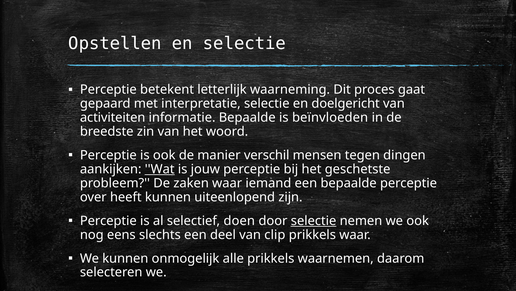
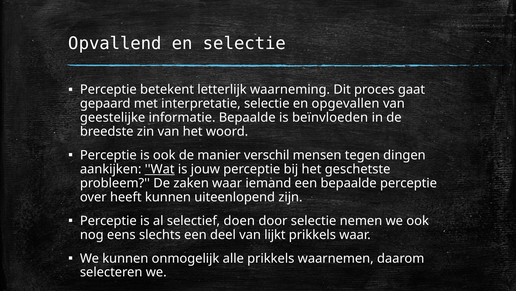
Opstellen: Opstellen -> Opvallend (115, 43)
doelgericht: doelgericht -> opgevallen (345, 103)
activiteiten: activiteiten -> geestelijke (113, 117)
selectie underline: present -> none (314, 220)
clip: clip -> lijkt (275, 234)
